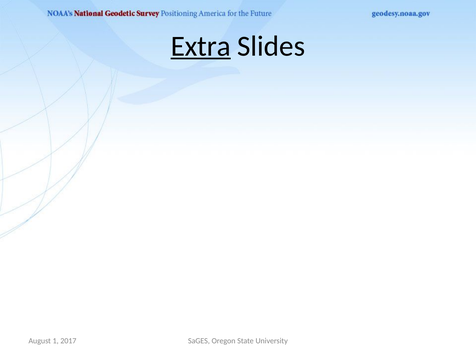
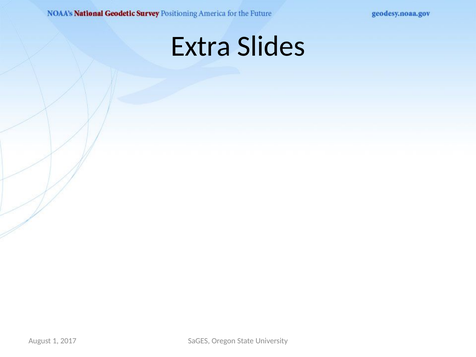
Extra underline: present -> none (201, 46)
